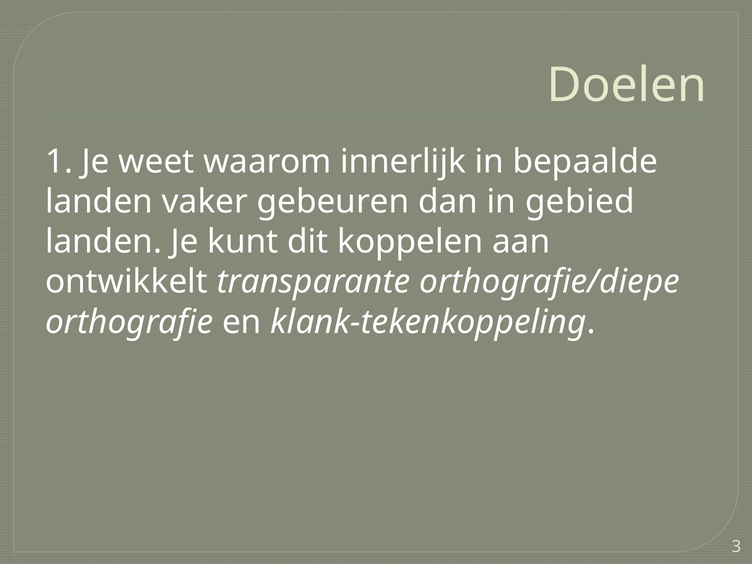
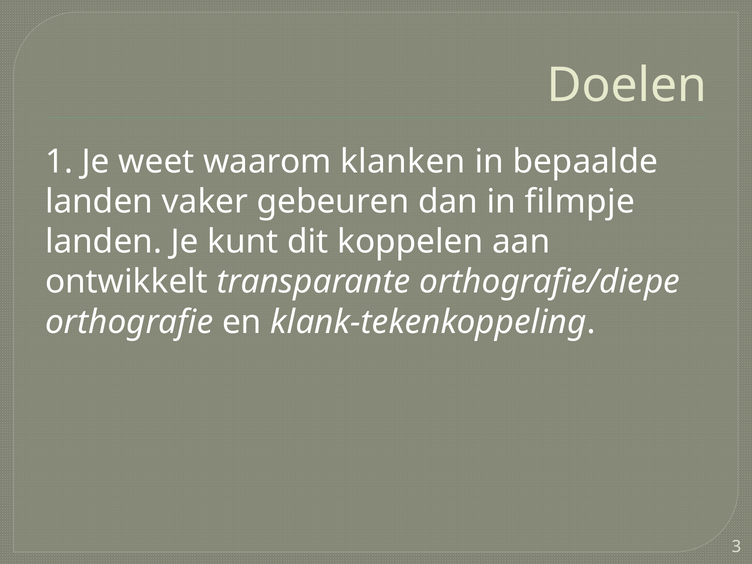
innerlijk: innerlijk -> klanken (403, 162)
gebied: gebied -> filmpje (580, 202)
